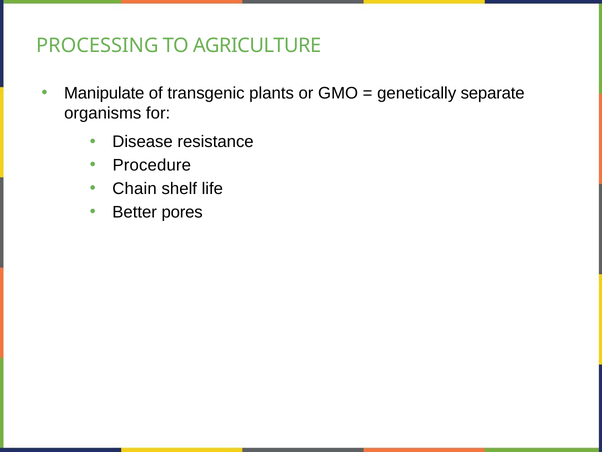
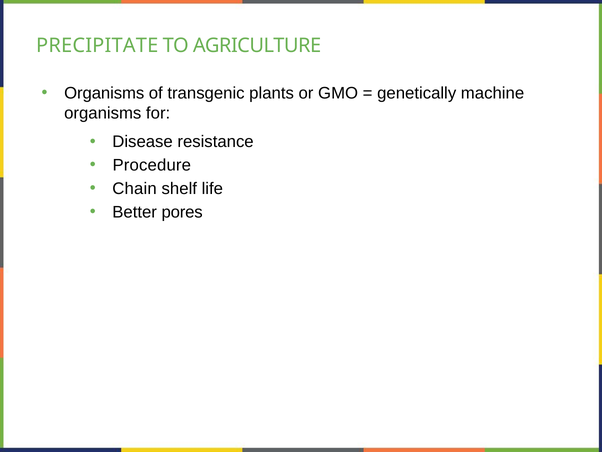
PROCESSING: PROCESSING -> PRECIPITATE (97, 46)
Manipulate: Manipulate -> Organisms (104, 93)
separate: separate -> machine (493, 93)
